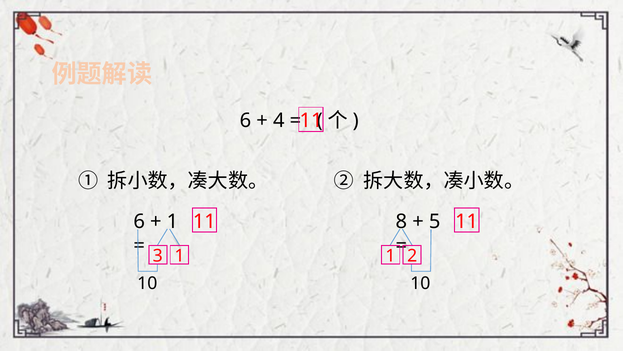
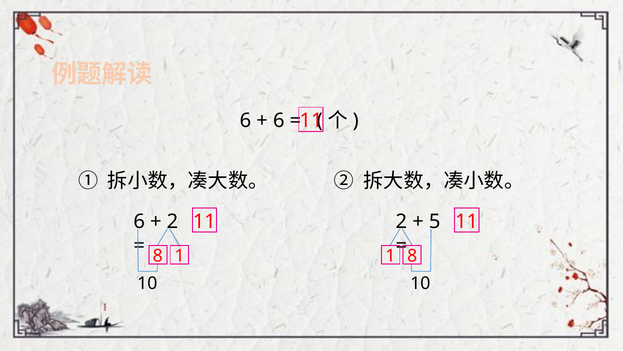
4: 4 -> 6 (279, 120)
1: 1 -> 2 (172, 221)
11 8: 8 -> 2 (401, 221)
3: 3 -> 8 (158, 256)
1 2: 2 -> 8 (412, 256)
